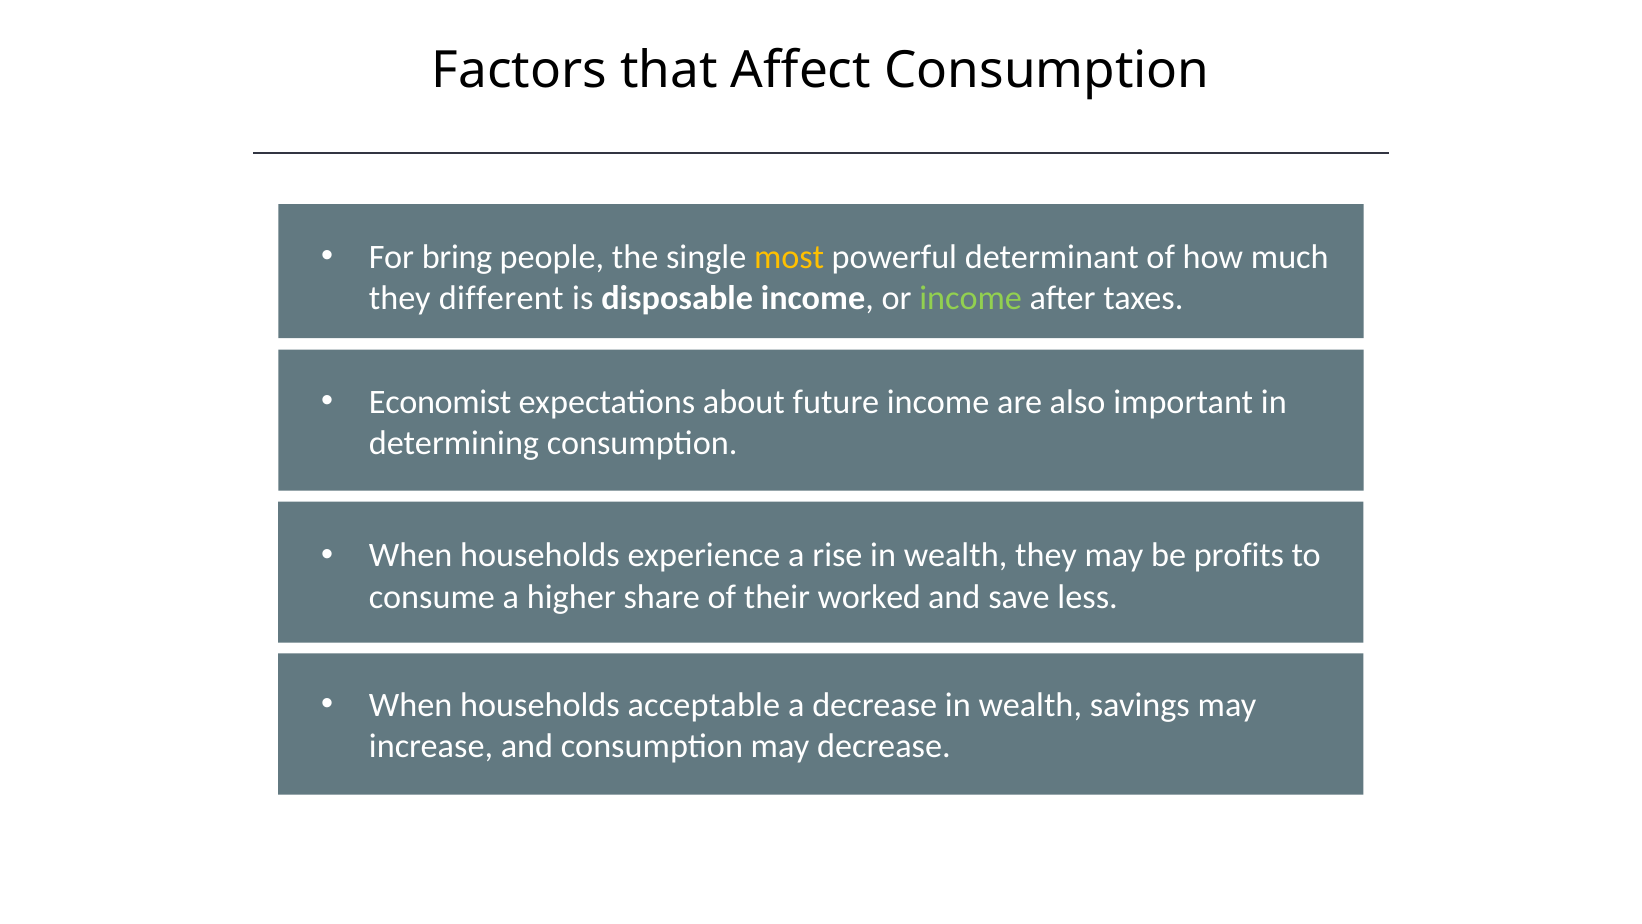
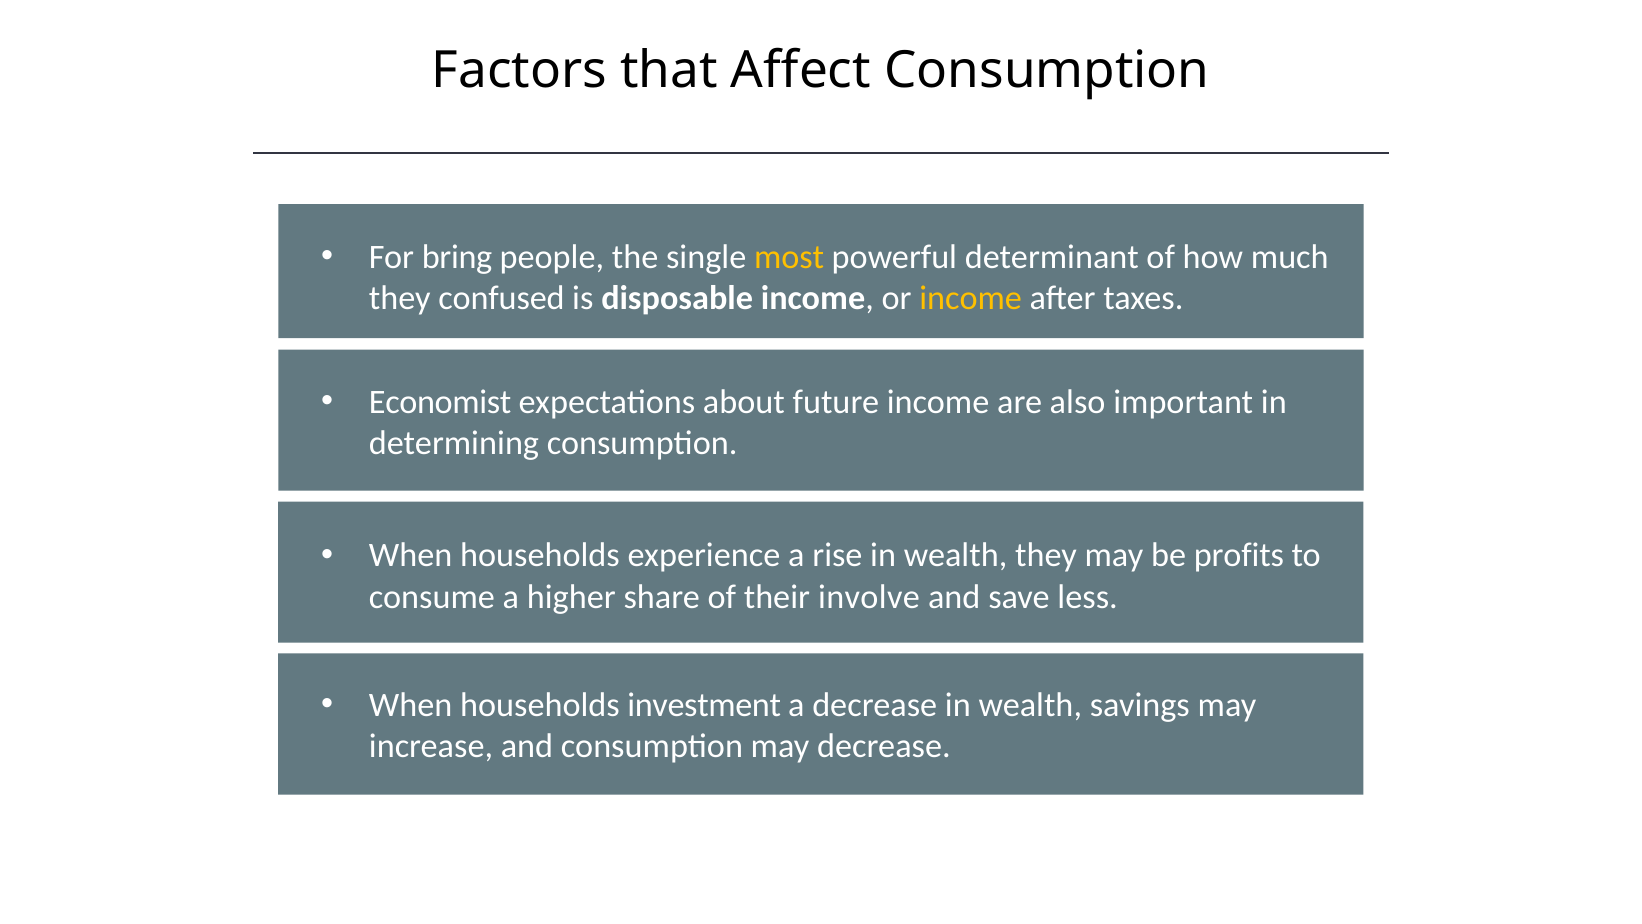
different: different -> confused (502, 298)
income colour: light green -> yellow (971, 298)
worked: worked -> involve (869, 596)
acceptable: acceptable -> investment (704, 704)
